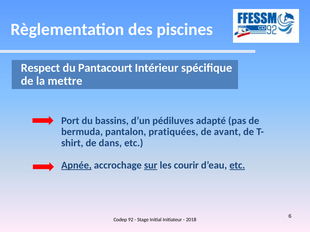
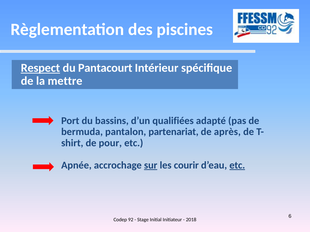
Respect underline: none -> present (40, 68)
pédiluves: pédiluves -> qualifiées (173, 121)
pratiquées: pratiquées -> partenariat (173, 132)
avant: avant -> après (227, 132)
dans: dans -> pour (110, 143)
Apnée underline: present -> none (76, 165)
